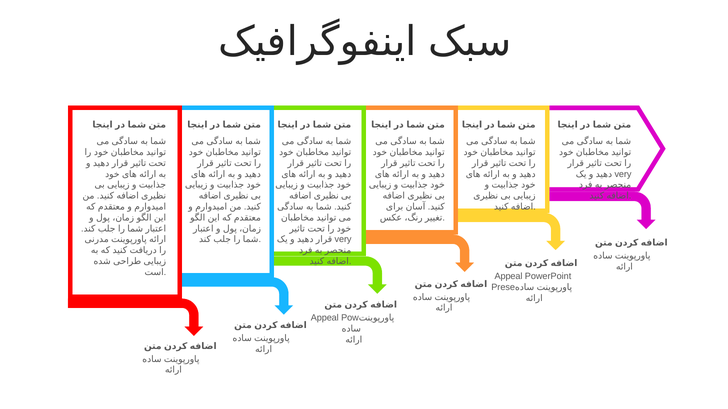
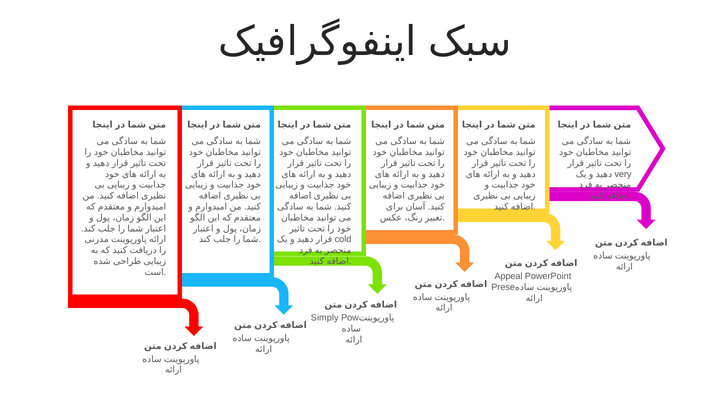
very: very -> cold (343, 240)
Appeal: Appeal -> Simply (325, 318)
